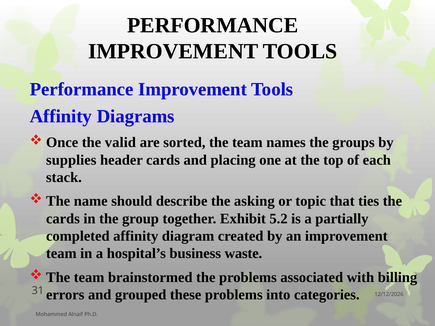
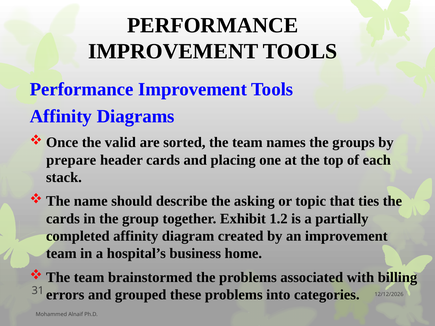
supplies: supplies -> prepare (71, 160)
5.2: 5.2 -> 1.2 (279, 219)
waste: waste -> home (243, 254)
